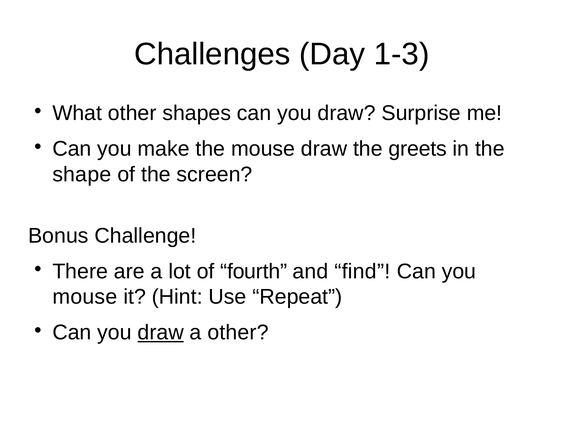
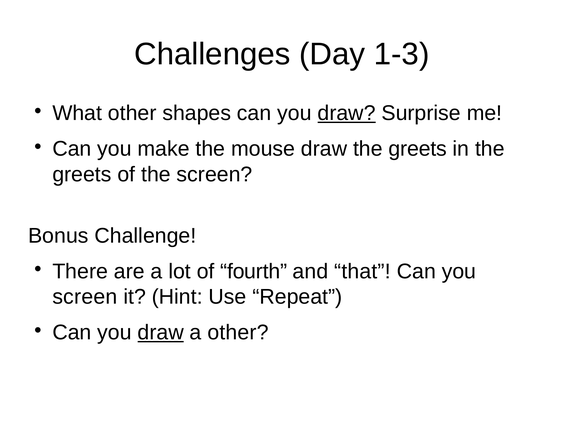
draw underline: none -> present (347, 113)
shape: shape -> greets (82, 174)
find: find -> that (362, 271)
mouse: mouse -> screen (85, 297)
